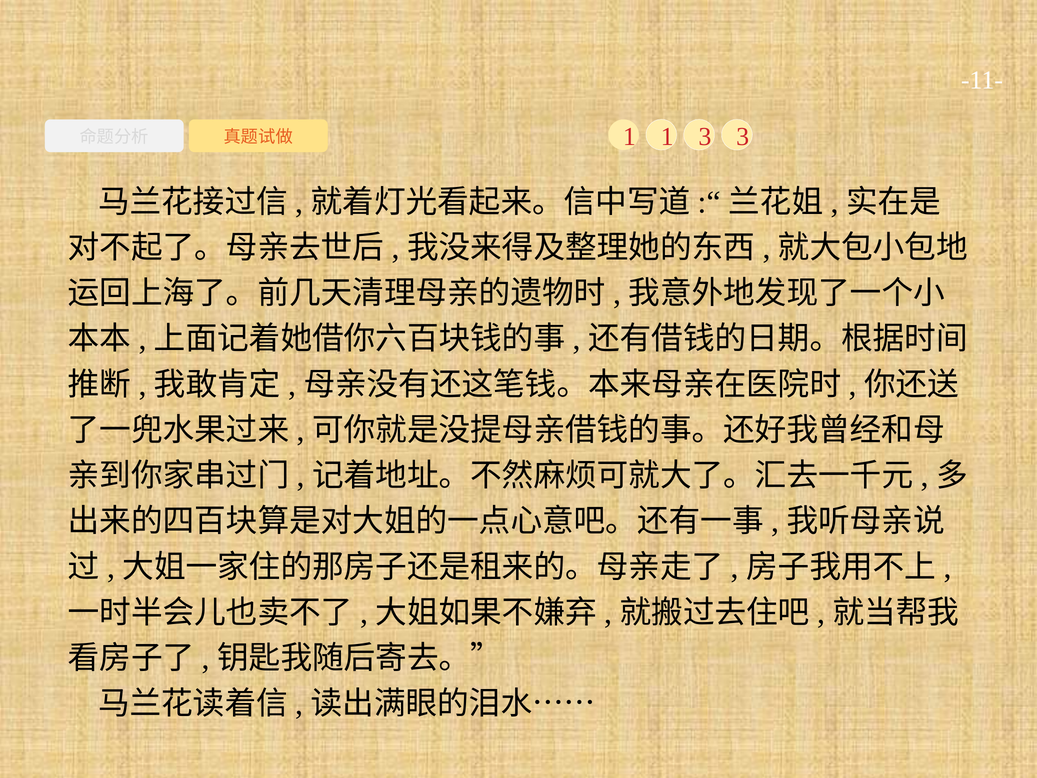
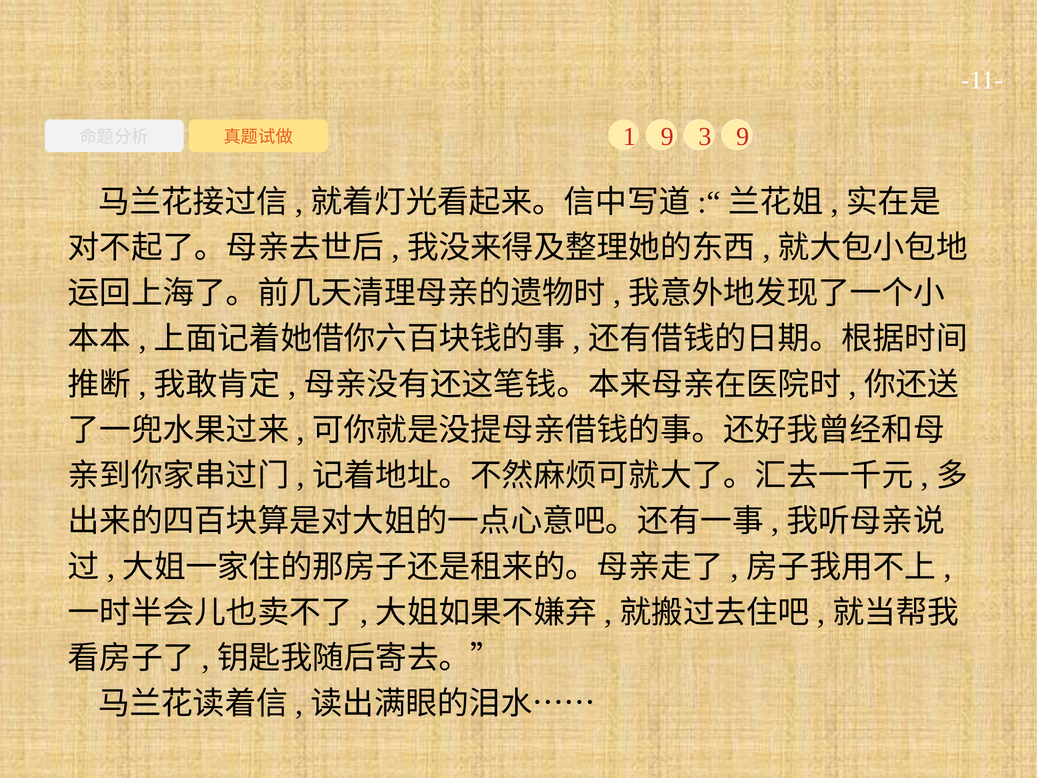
1 1: 1 -> 9 (667, 136)
3 3: 3 -> 9 (743, 136)
